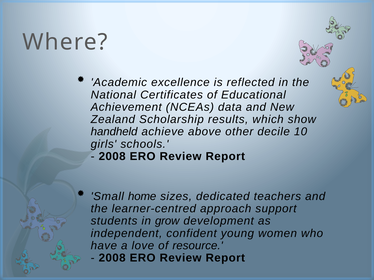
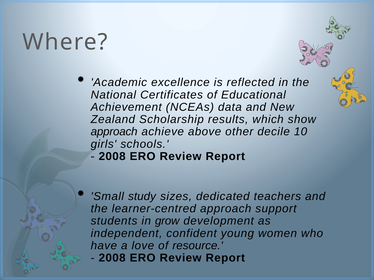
handheld: handheld -> approach (114, 132)
home: home -> study (142, 197)
